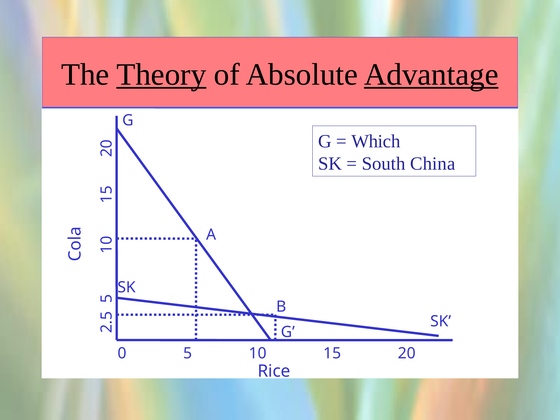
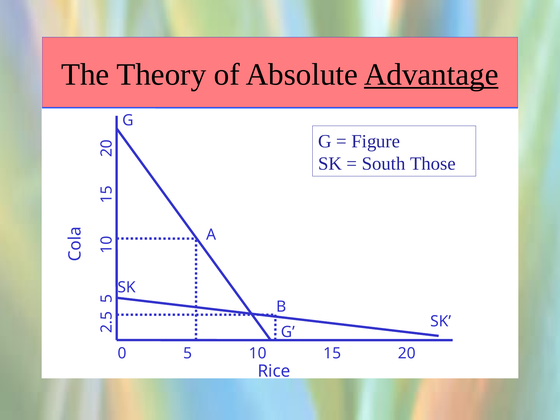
Theory underline: present -> none (161, 74)
Which: Which -> Figure (376, 141)
China: China -> Those (433, 164)
